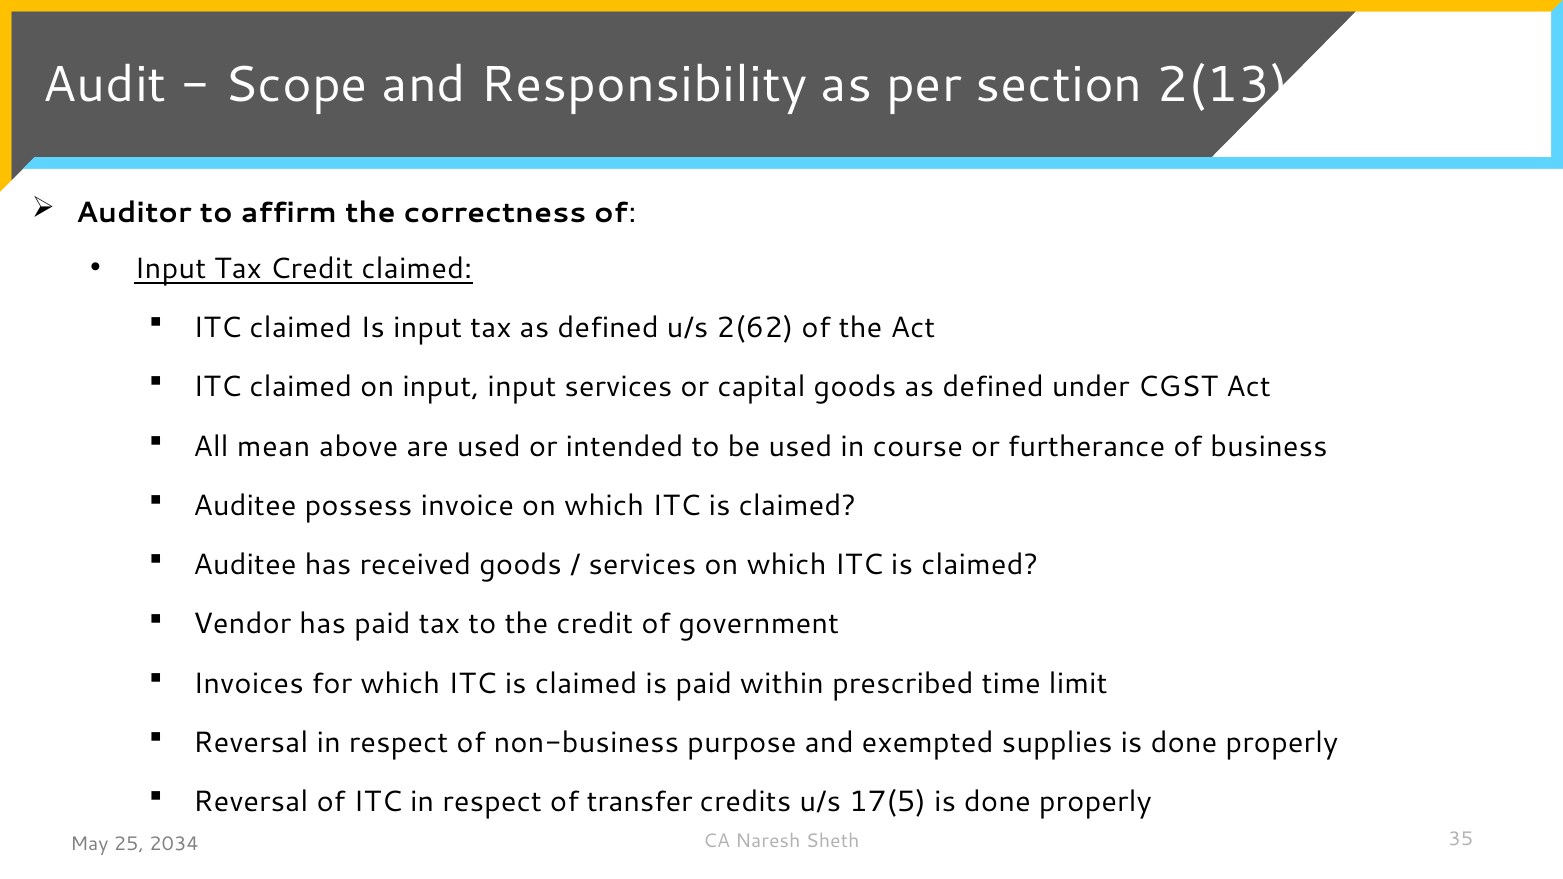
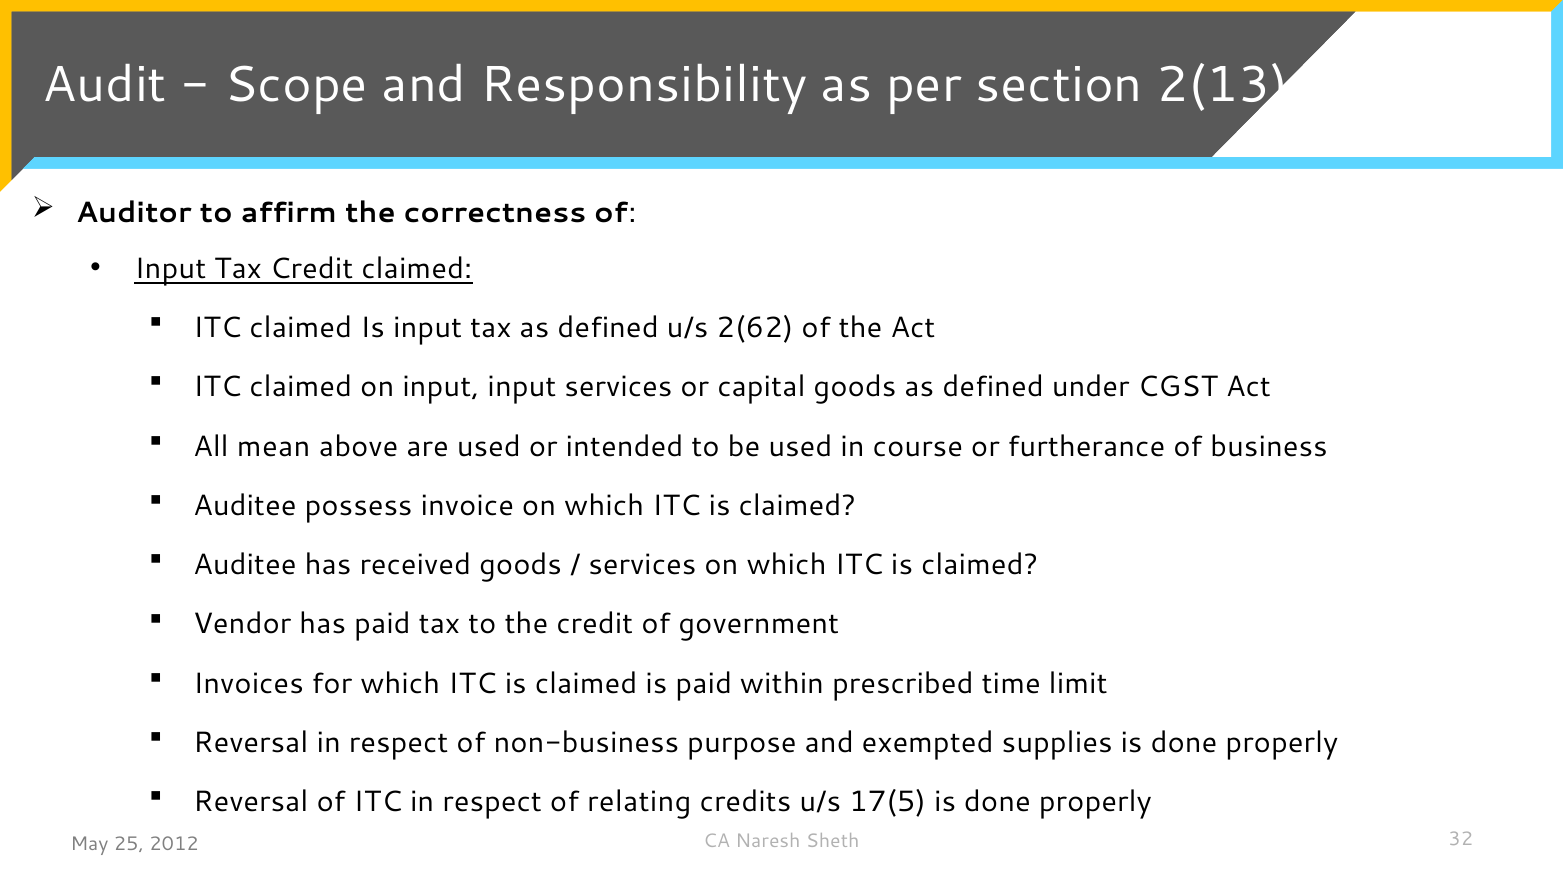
transfer: transfer -> relating (639, 802)
35: 35 -> 32 (1461, 839)
2034: 2034 -> 2012 (174, 844)
